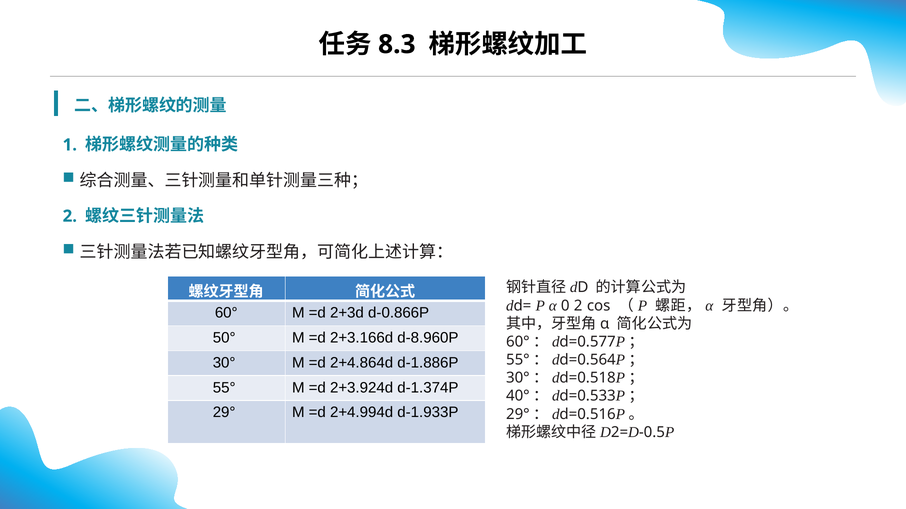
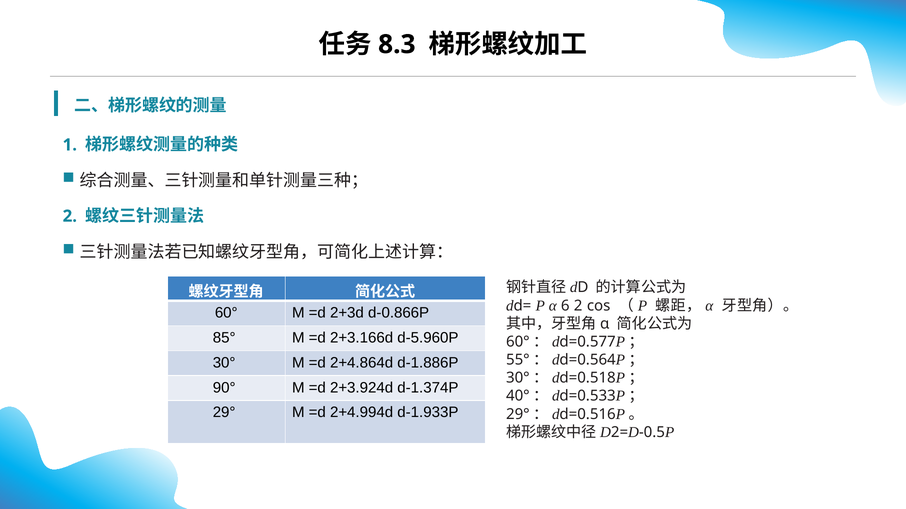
0: 0 -> 6 (565, 306)
50°: 50° -> 85° (224, 338)
d-8.960P: d-8.960P -> d-5.960P (428, 338)
55°: 55° -> 90° (224, 388)
